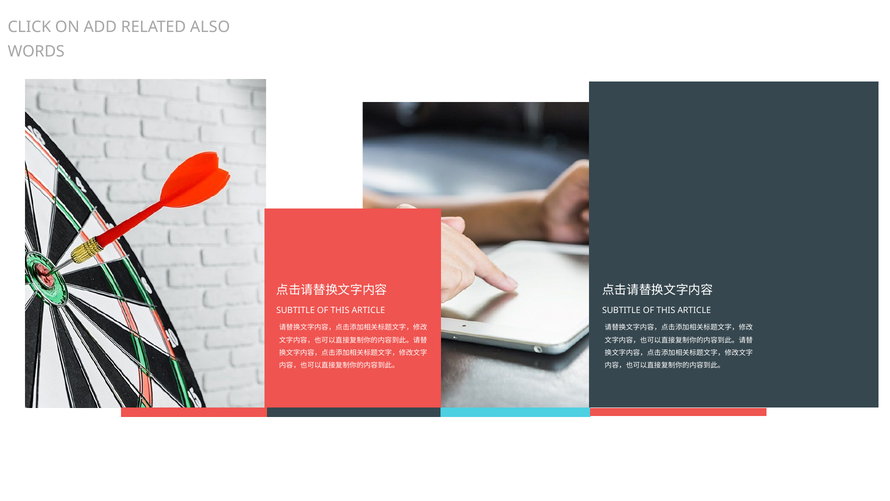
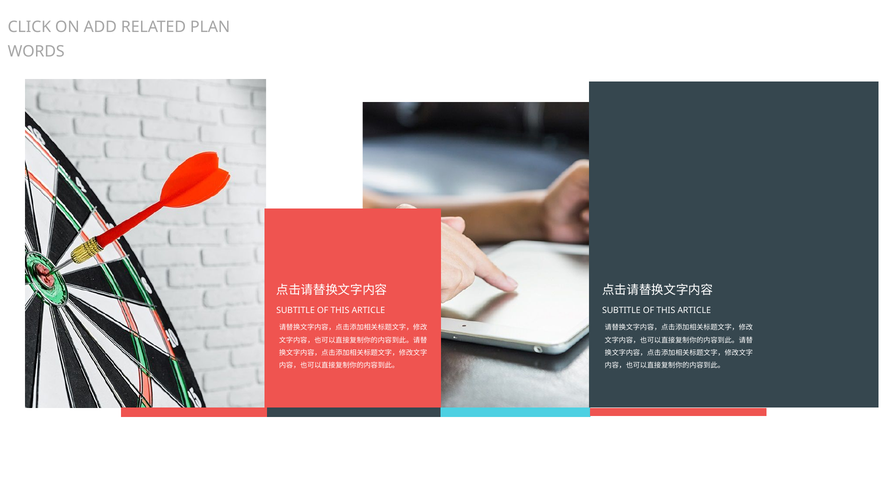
ALSO: ALSO -> PLAN (210, 27)
